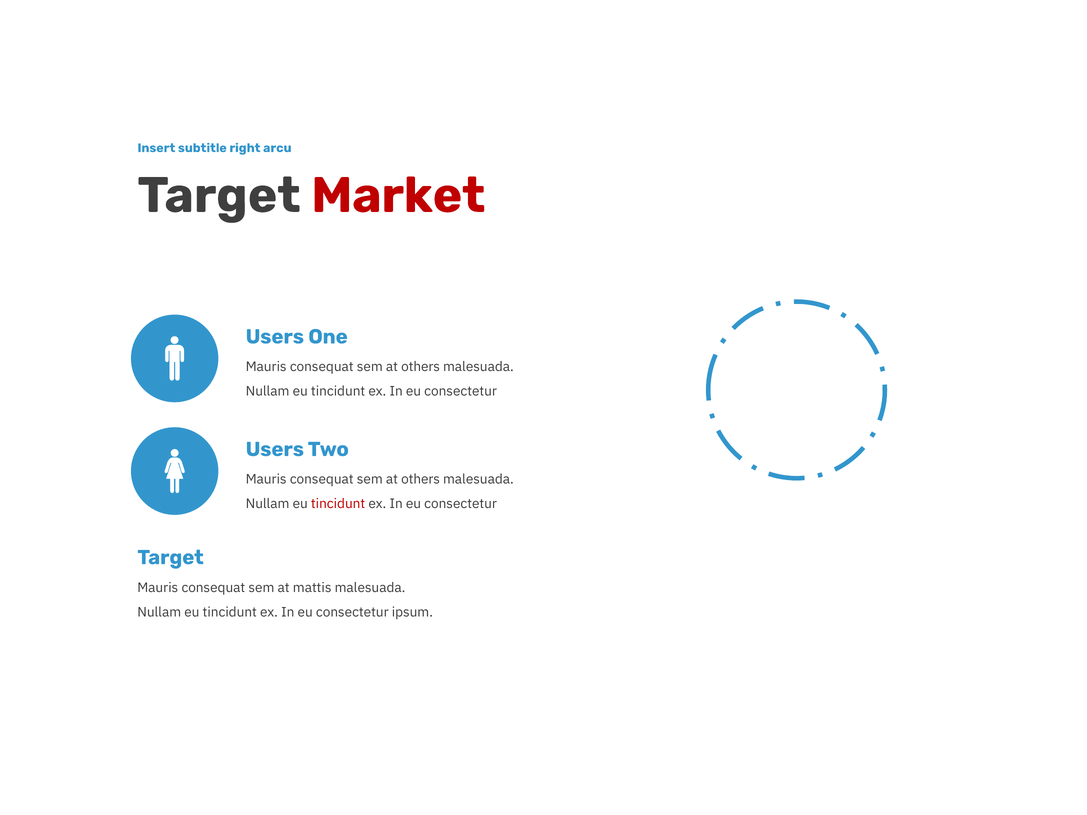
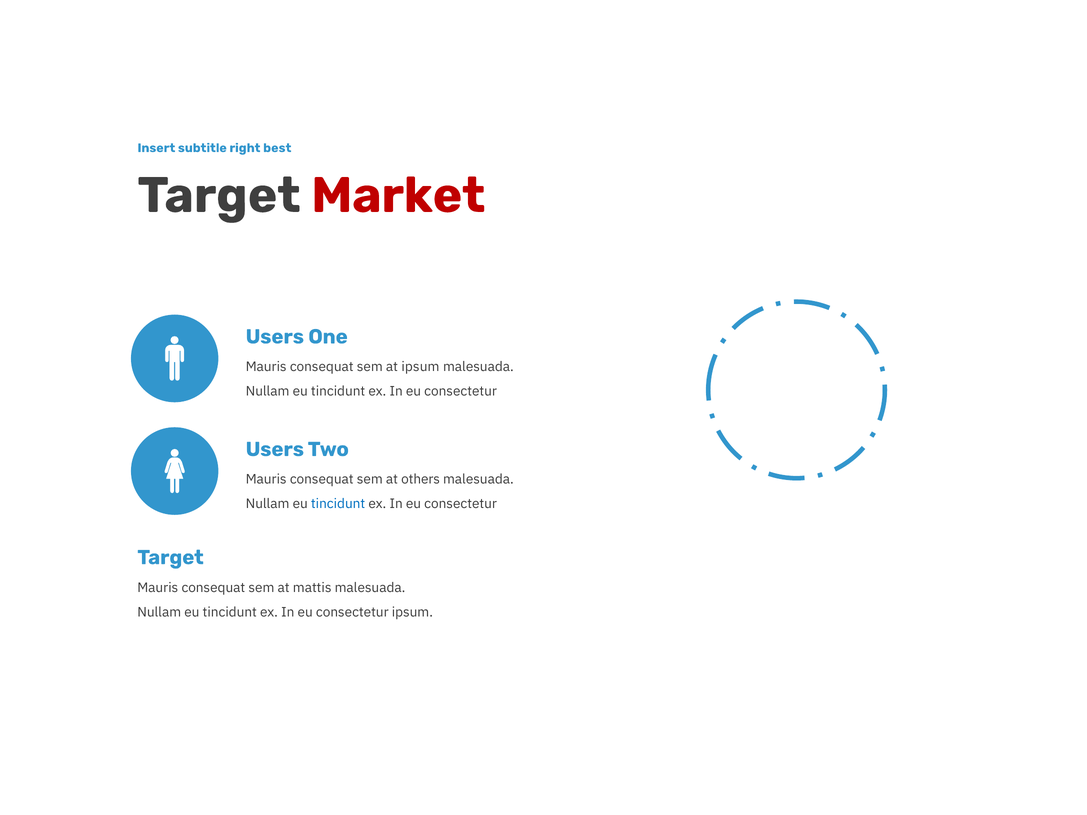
arcu: arcu -> best (277, 148)
others: others -> ipsum (420, 367)
tincidunt colour: red -> blue (338, 504)
